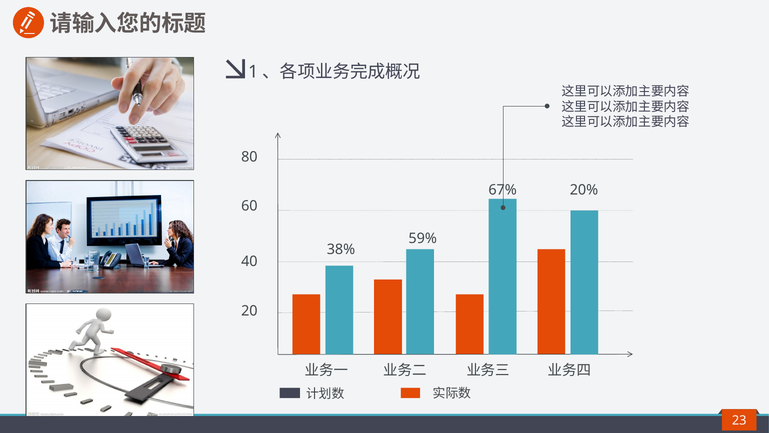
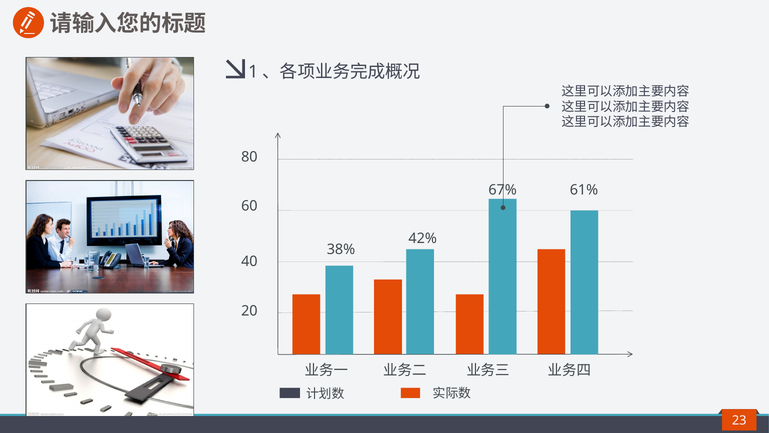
20%: 20% -> 61% (584, 190)
59%: 59% -> 42% (423, 238)
